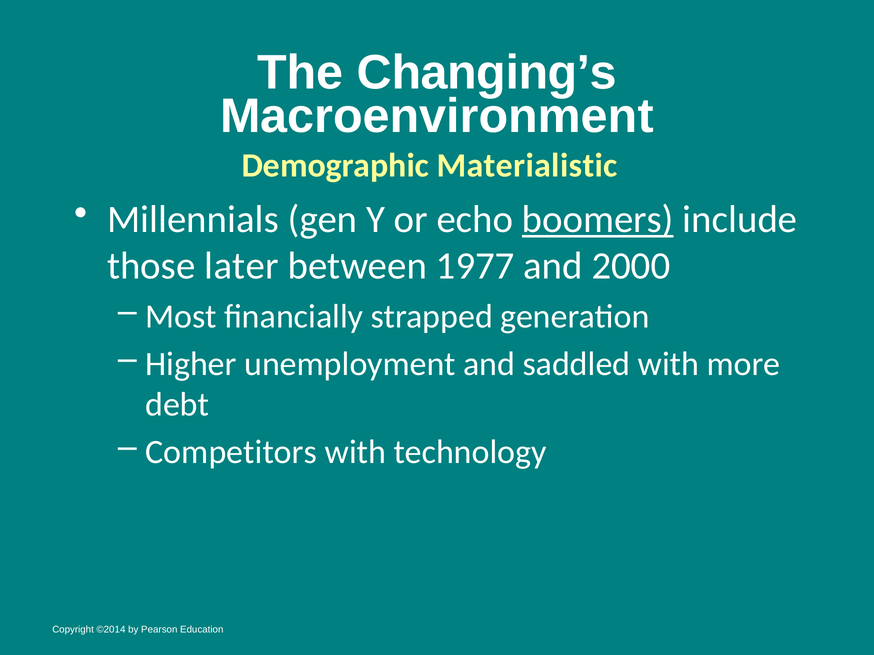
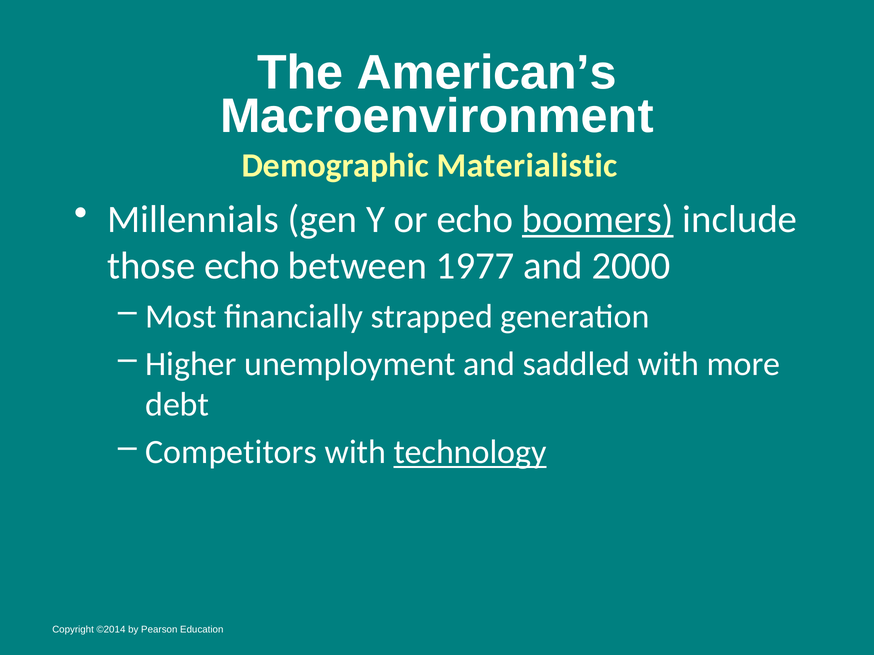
Changing’s: Changing’s -> American’s (487, 73)
those later: later -> echo (242, 266)
technology underline: none -> present (470, 453)
